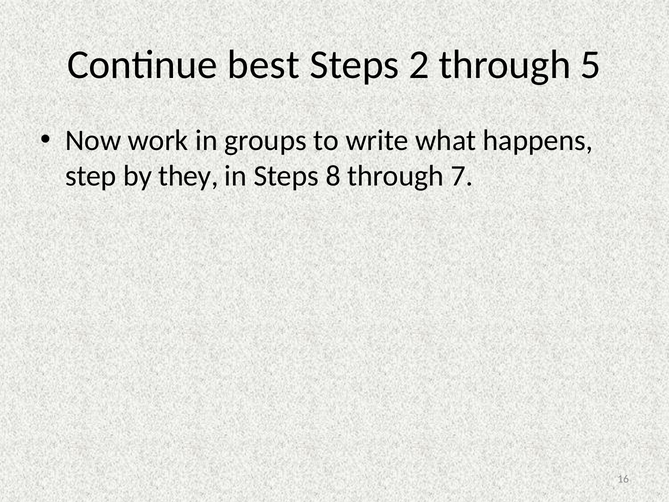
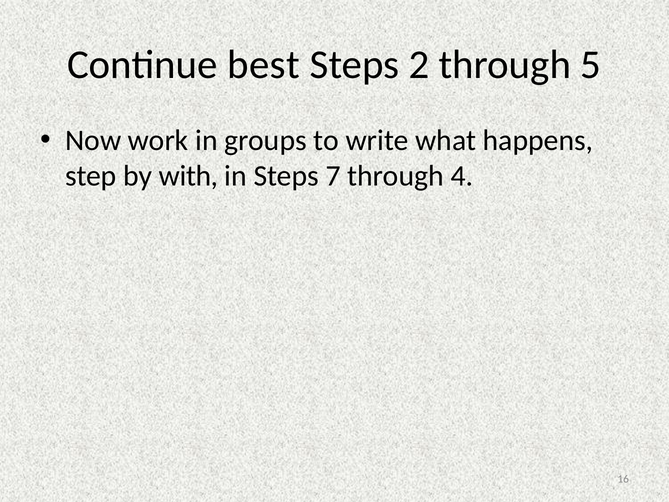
they: they -> with (188, 176)
8: 8 -> 7 (333, 176)
7: 7 -> 4 (462, 176)
